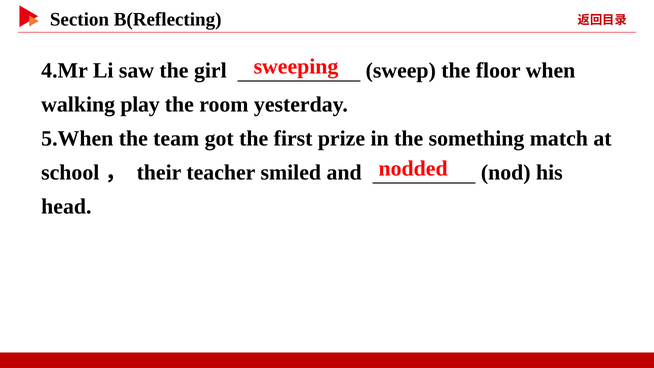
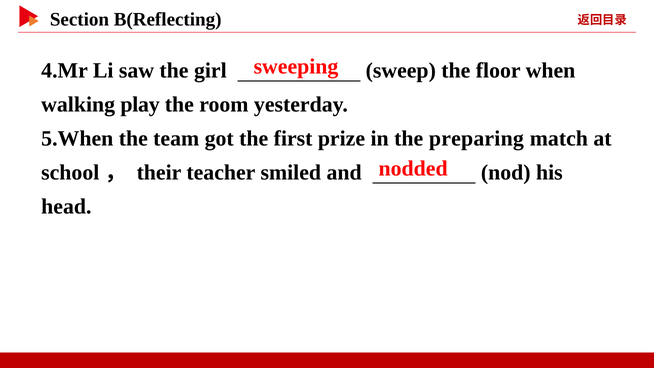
something: something -> preparing (476, 139)
